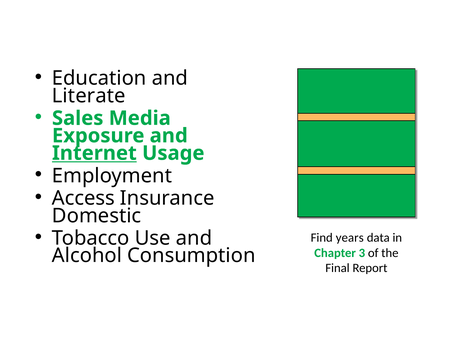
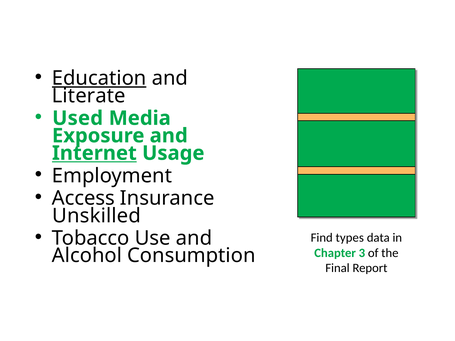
Education underline: none -> present (99, 78)
Sales: Sales -> Used (78, 118)
Domestic: Domestic -> Unskilled (97, 216)
years: years -> types (350, 238)
